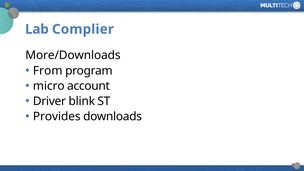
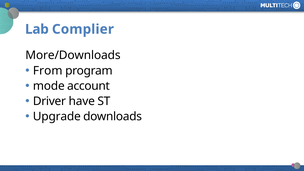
micro: micro -> mode (49, 86)
blink: blink -> have (82, 101)
Provides: Provides -> Upgrade (57, 116)
